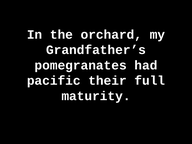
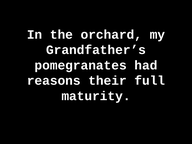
pacific: pacific -> reasons (54, 81)
